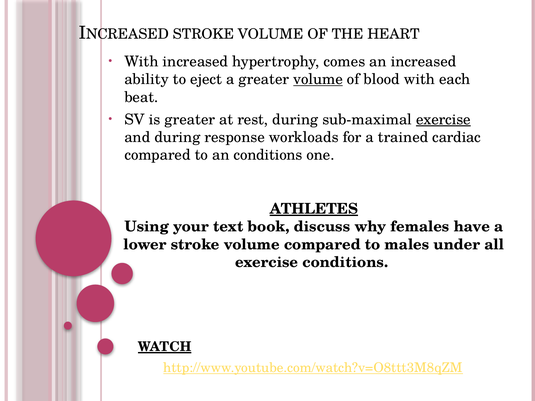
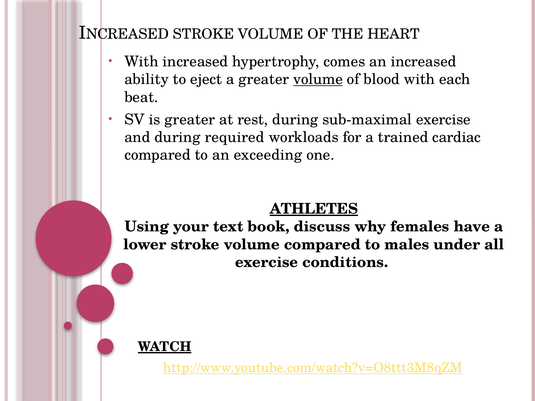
exercise underline: present -> none (443, 120)
response: response -> required (235, 137)
an conditions: conditions -> exceeding (268, 155)
